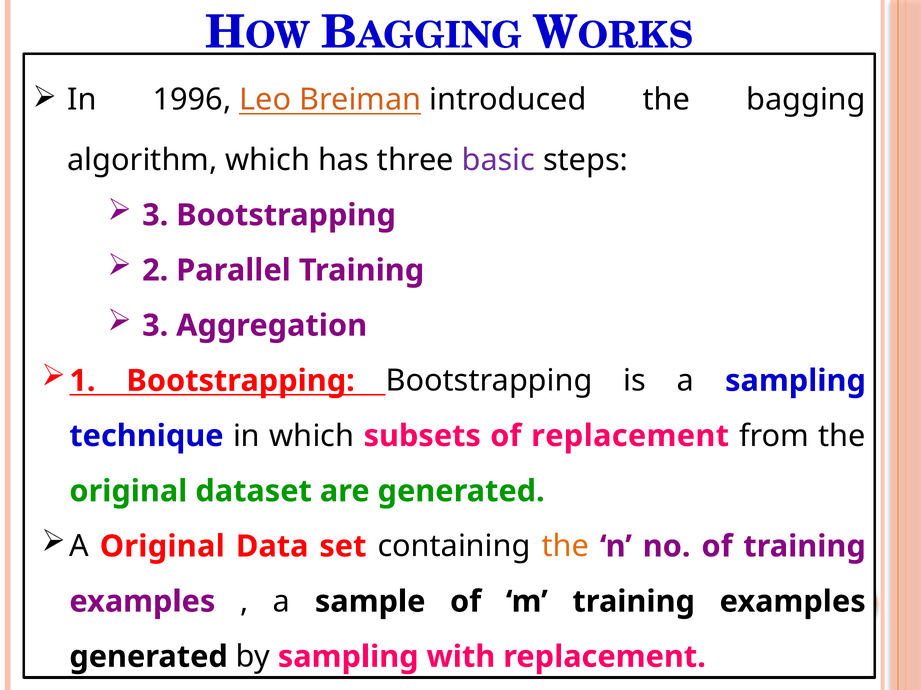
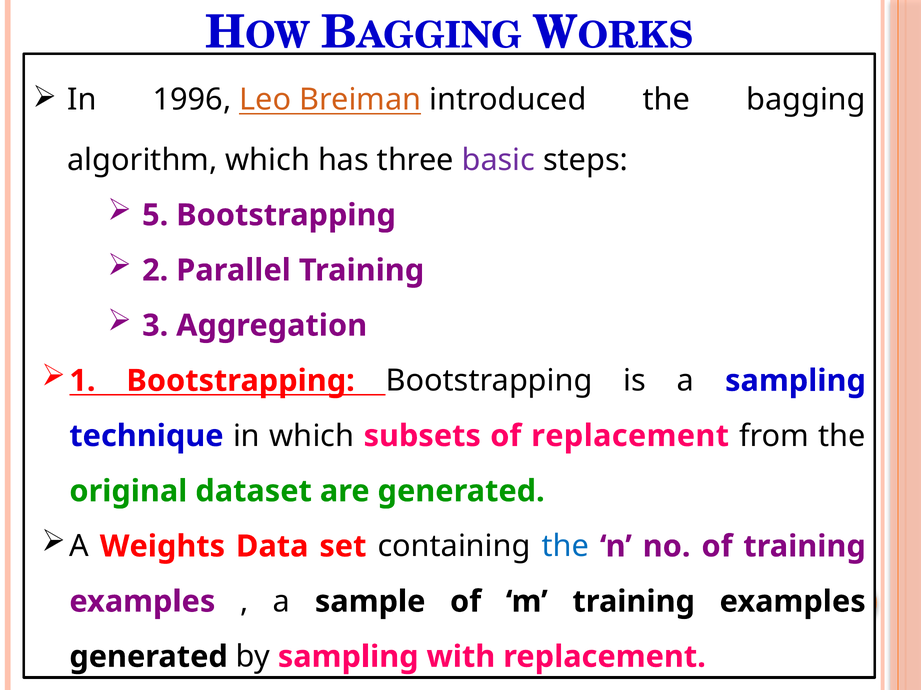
3: 3 -> 5 (155, 215)
A Original: Original -> Weights (162, 547)
the colour: orange -> blue (565, 547)
